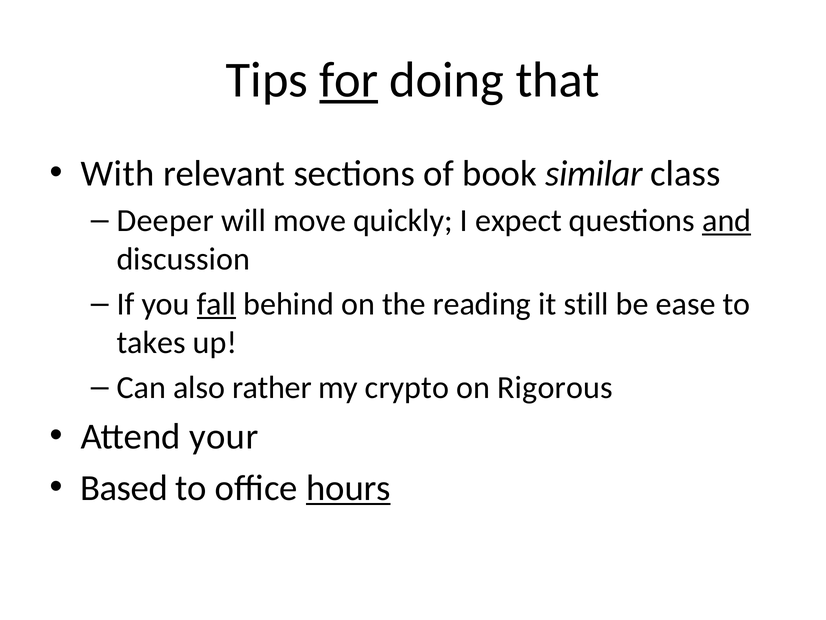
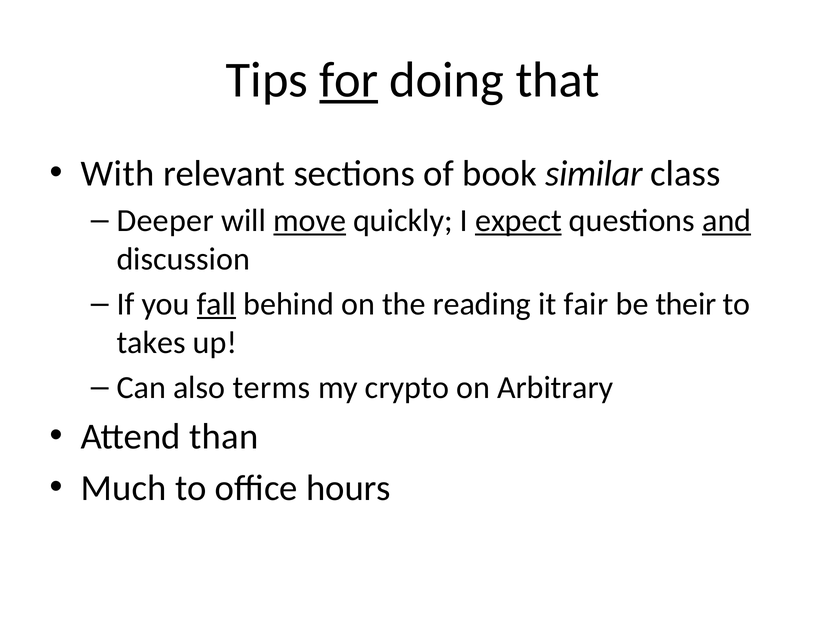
move underline: none -> present (310, 221)
expect underline: none -> present (518, 221)
still: still -> fair (586, 304)
ease: ease -> their (686, 304)
rather: rather -> terms (272, 387)
Rigorous: Rigorous -> Arbitrary (555, 387)
your: your -> than (224, 436)
Based: Based -> Much (124, 488)
hours underline: present -> none (348, 488)
